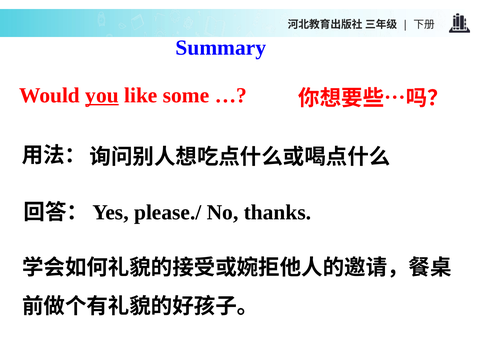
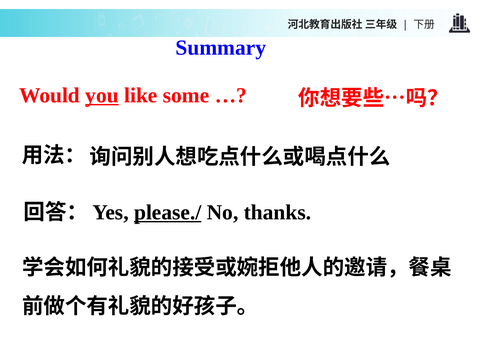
please./ underline: none -> present (168, 212)
